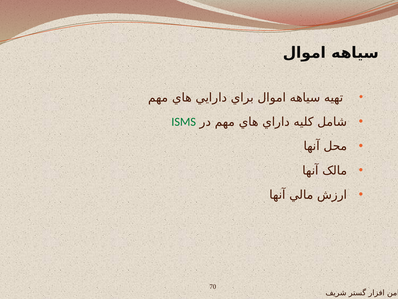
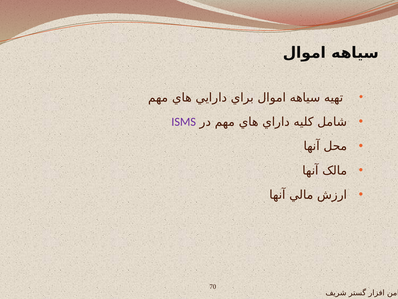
ISMS colour: green -> purple (184, 122)
